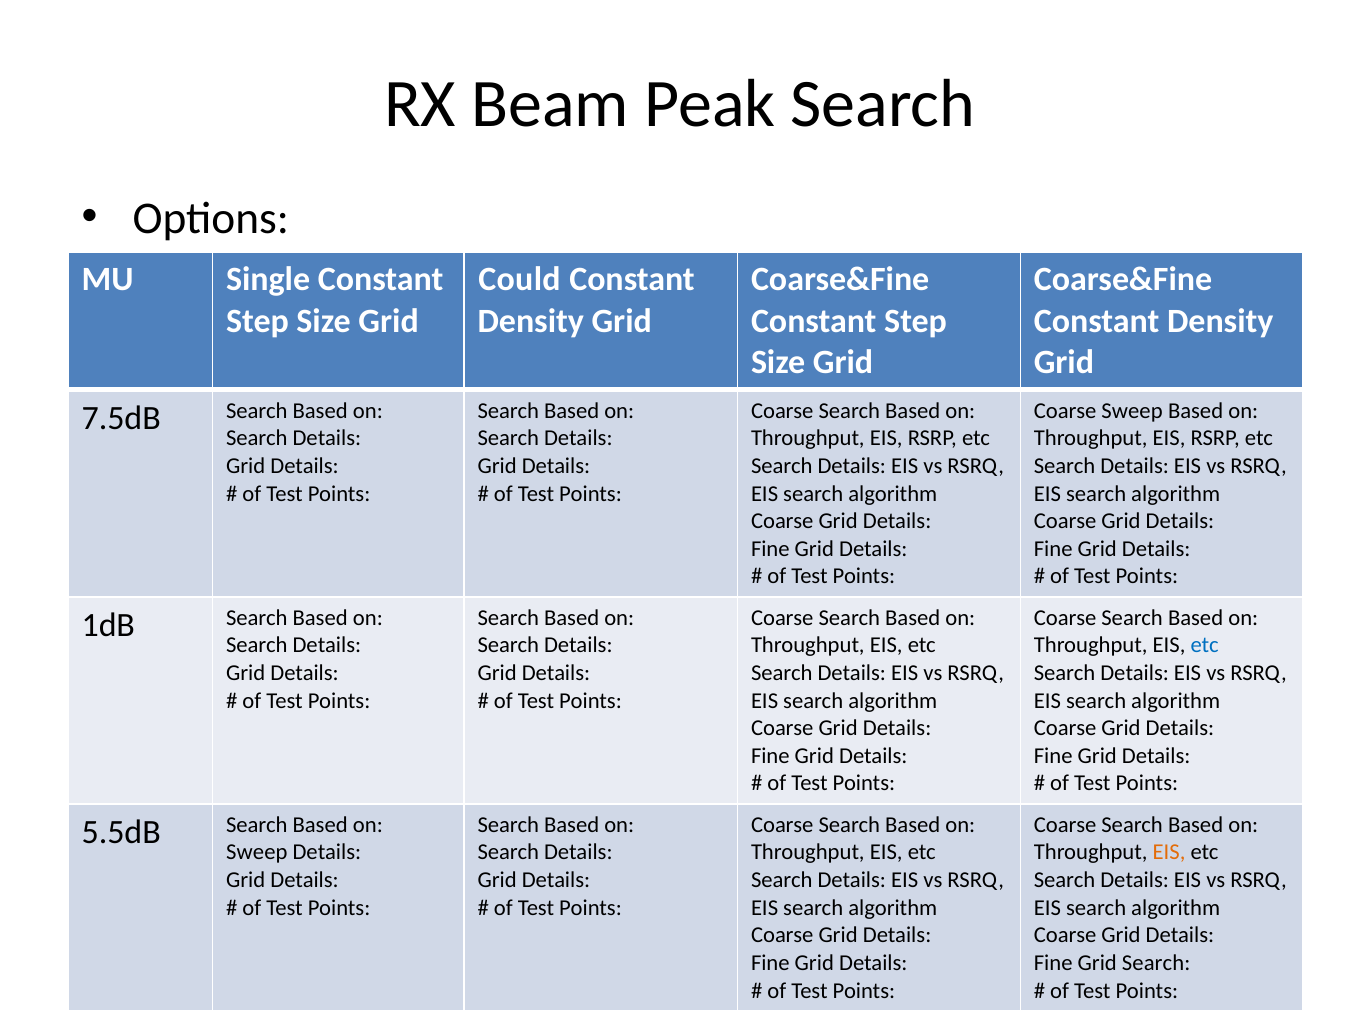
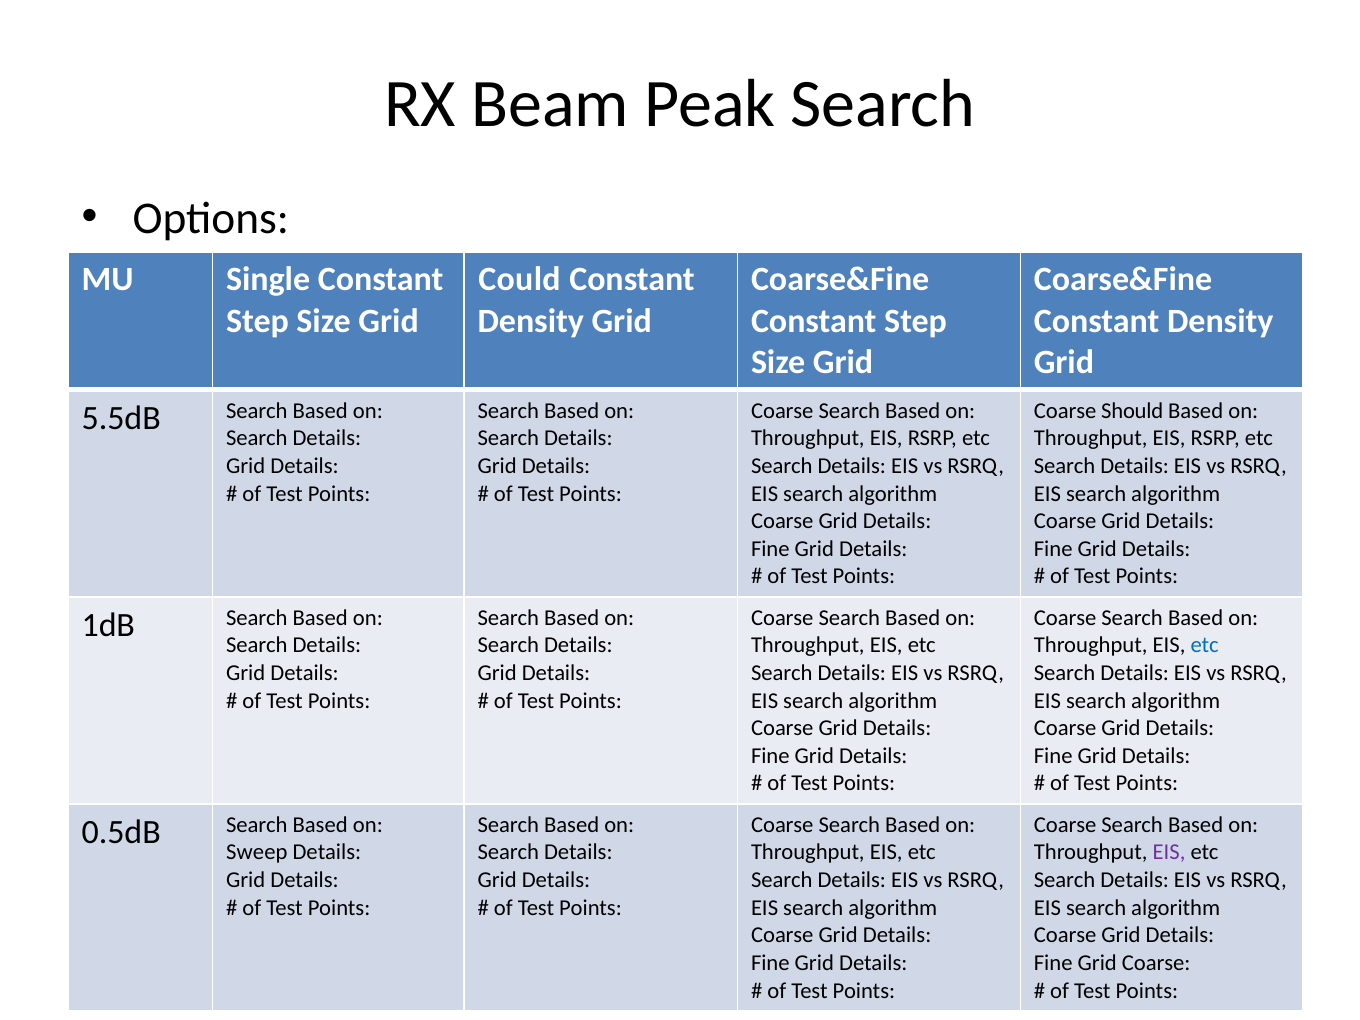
Coarse Sweep: Sweep -> Should (1132, 411)
7.5dB: 7.5dB -> 5.5dB (121, 418)
5.5dB: 5.5dB -> 0.5dB (121, 832)
EIS colour: orange -> purple (1169, 852)
Grid Search: Search -> Coarse (1156, 963)
